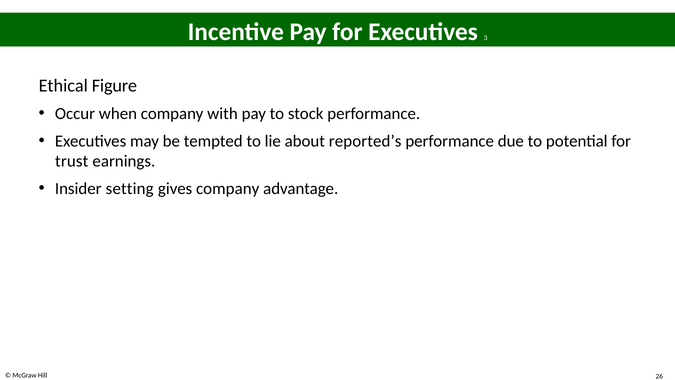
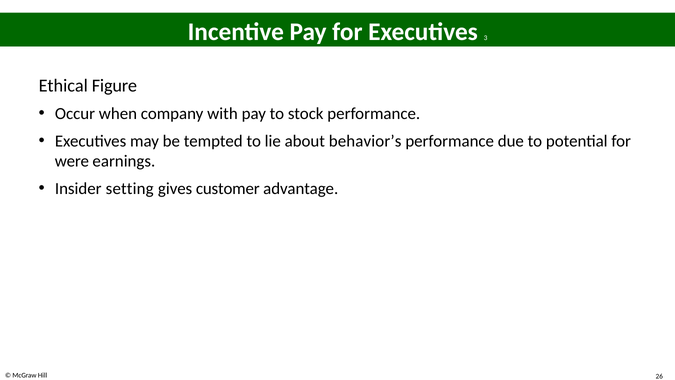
reported’s: reported’s -> behavior’s (365, 141)
trust: trust -> were (72, 161)
gives company: company -> customer (228, 188)
